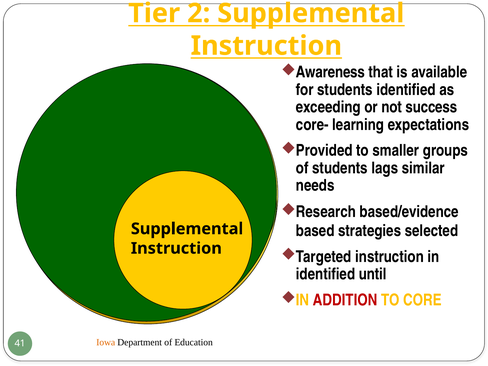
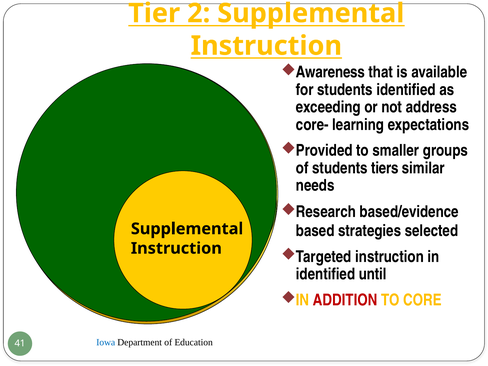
success: success -> address (431, 107)
lags: lags -> tiers (385, 168)
Iowa colour: orange -> blue (106, 342)
